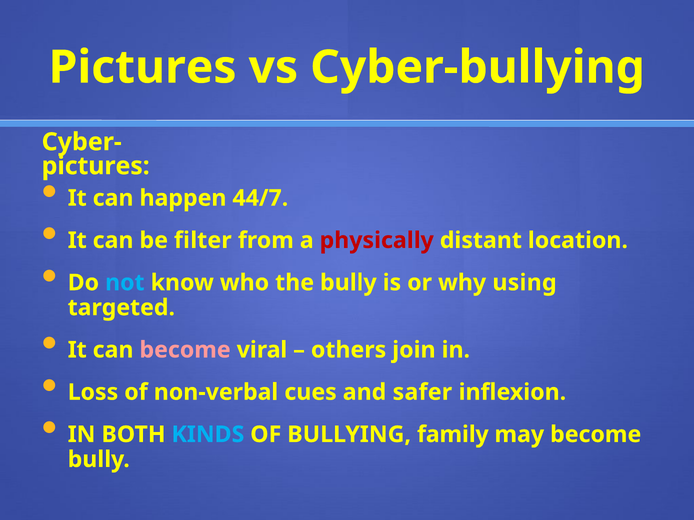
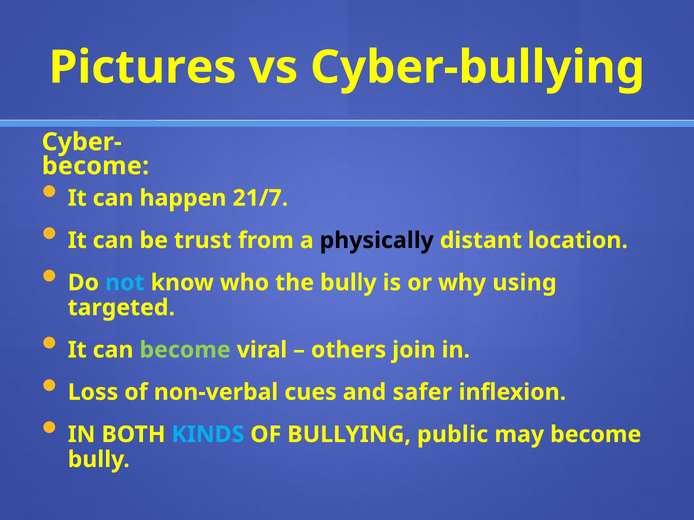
pictures: pictures -> become (95, 166)
44/7: 44/7 -> 21/7 (260, 198)
filter: filter -> trust (203, 241)
physically colour: red -> black (377, 241)
become colour: pink -> light green (185, 350)
family: family -> public (453, 435)
